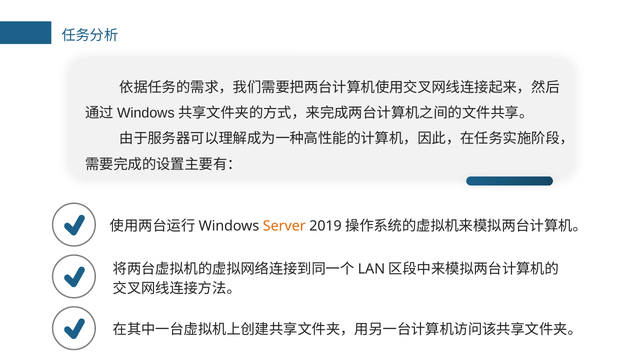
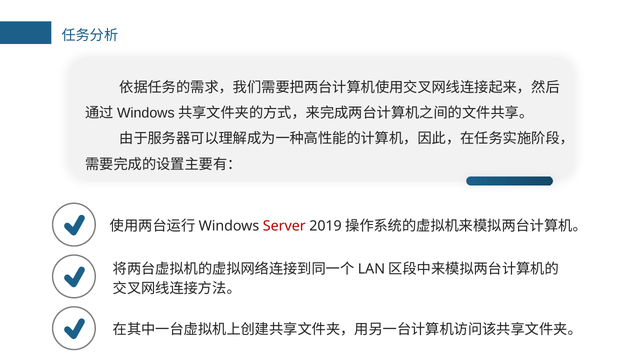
Server colour: orange -> red (284, 226)
